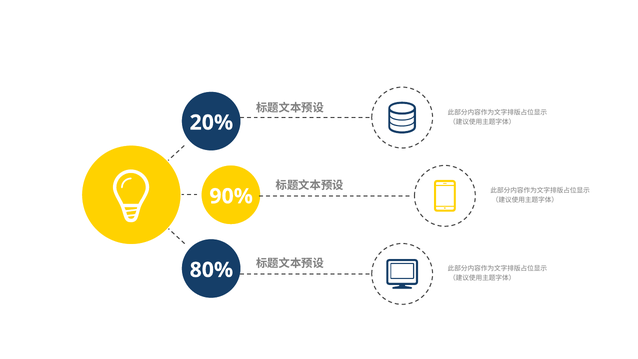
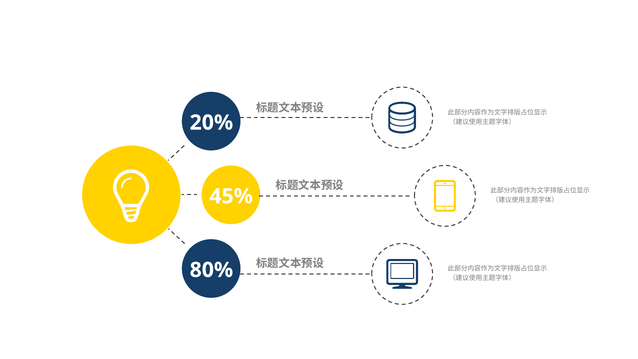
90%: 90% -> 45% (231, 196)
